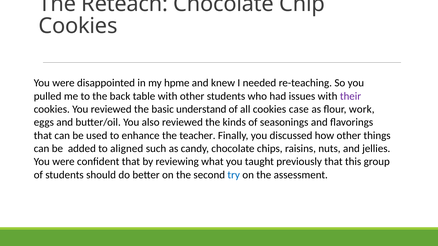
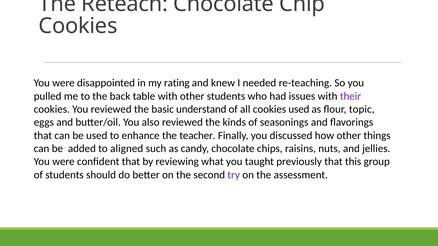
hpme: hpme -> rating (177, 83)
cookies case: case -> used (299, 109)
work: work -> topic (362, 109)
try colour: blue -> purple (234, 175)
